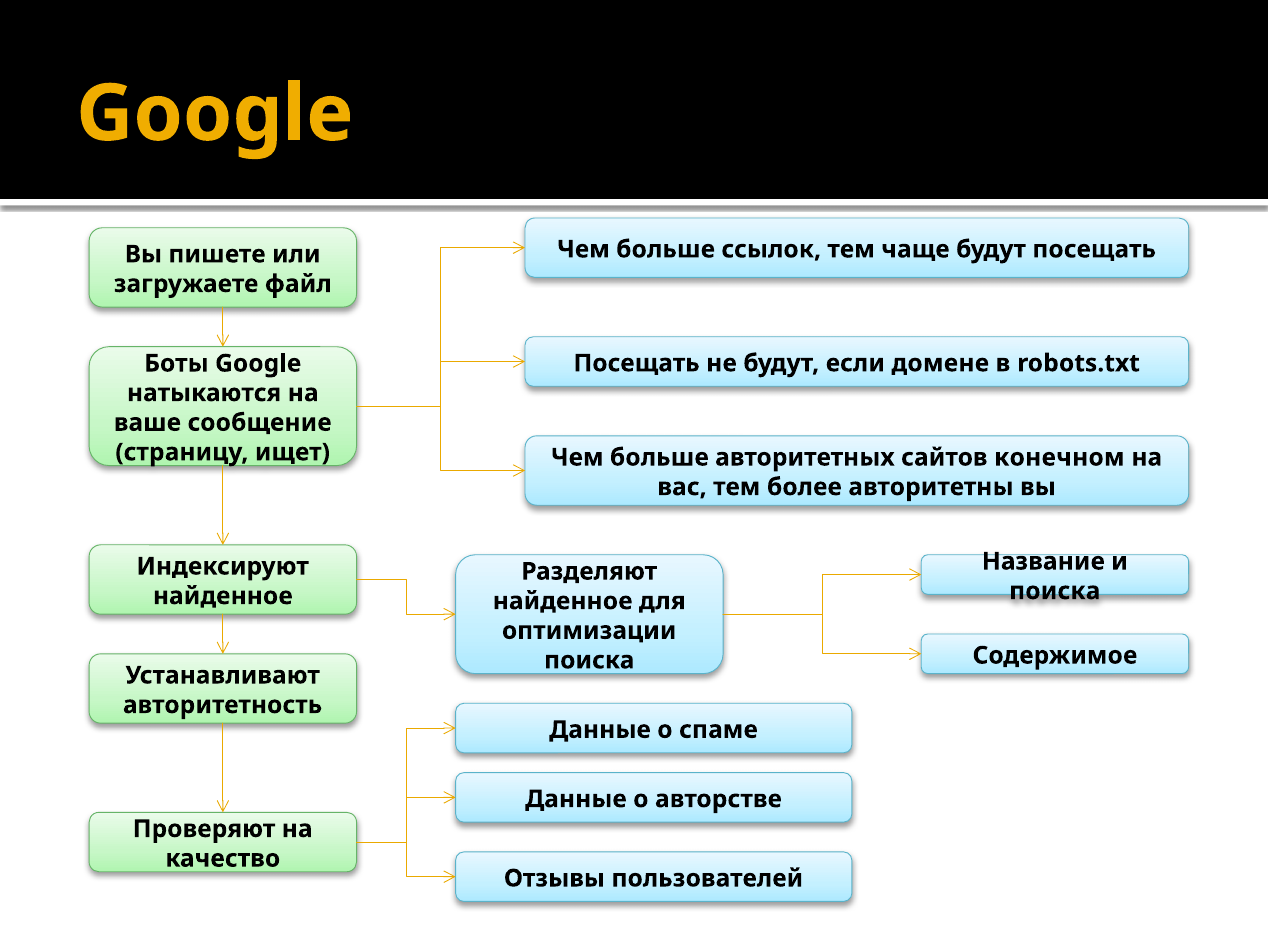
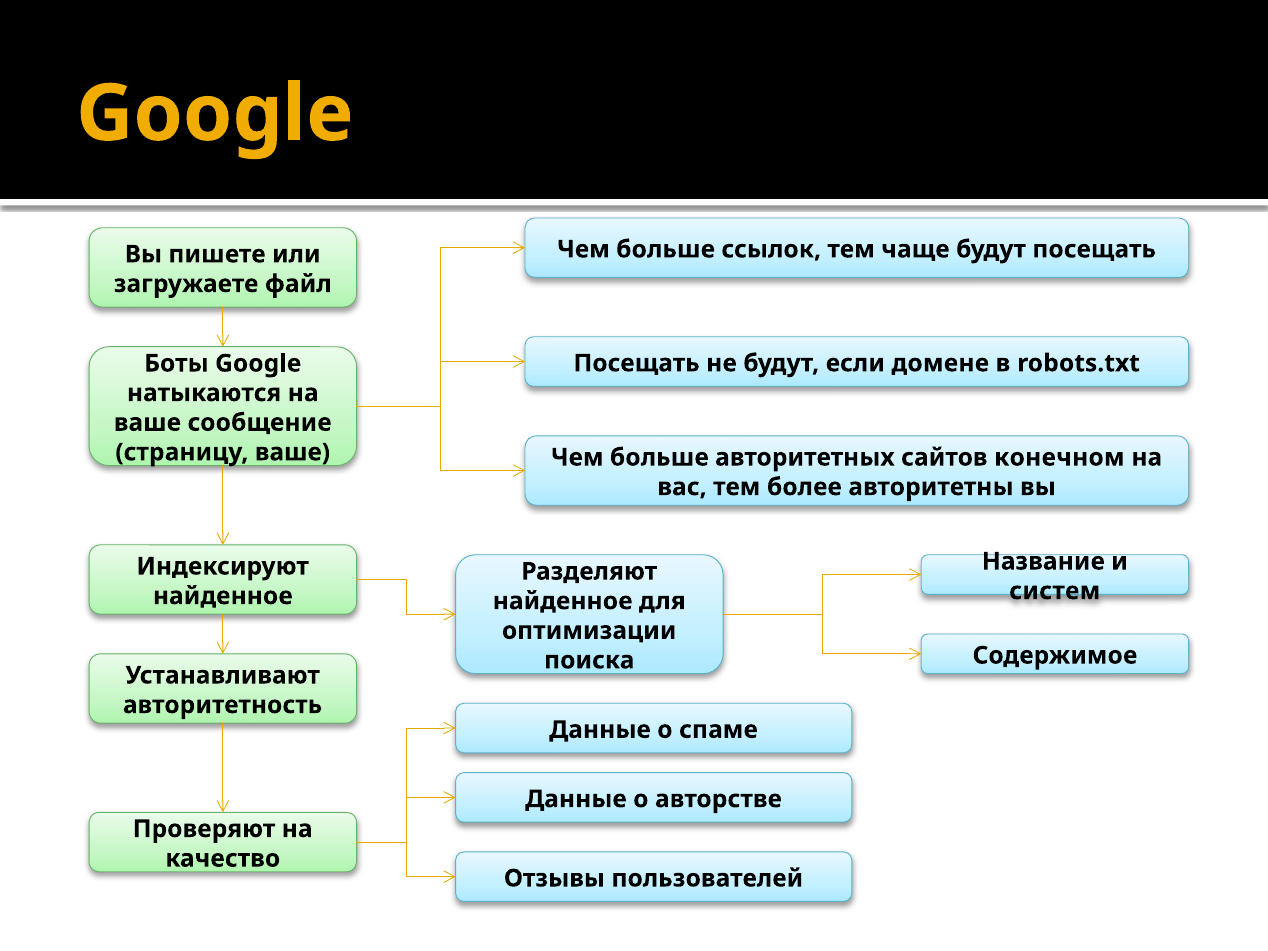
страницу ищет: ищет -> ваше (292, 452)
поиска: поиска -> систем (1055, 591)
